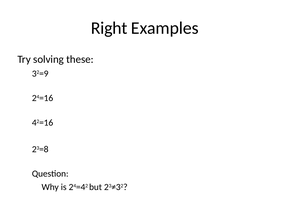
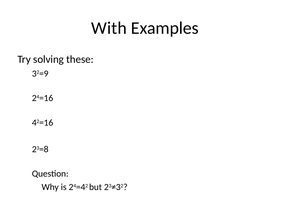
Right: Right -> With (109, 28)
